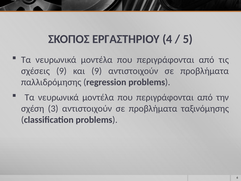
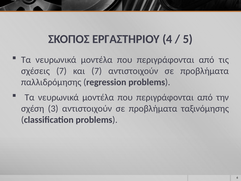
σχέσεις 9: 9 -> 7 (61, 71)
και 9: 9 -> 7 (97, 71)
